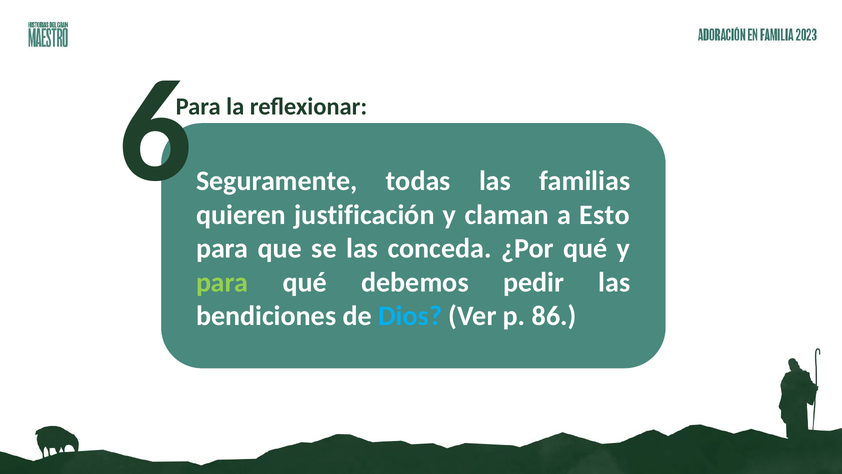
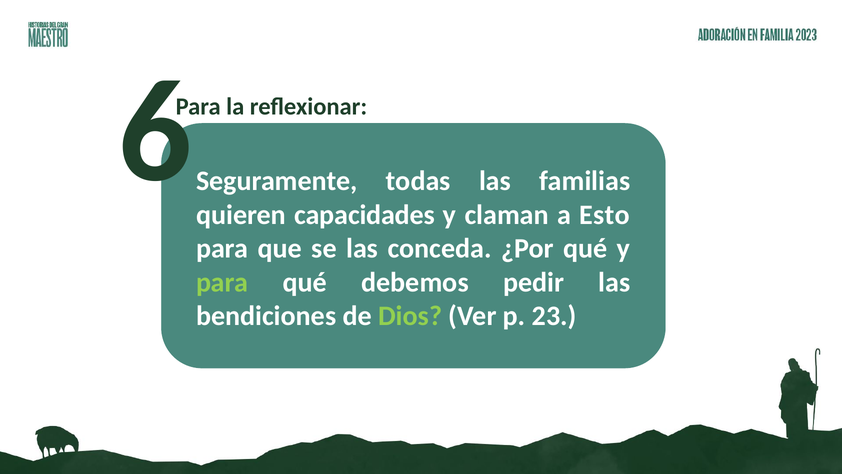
justificación: justificación -> capacidades (365, 215)
Dios colour: light blue -> light green (410, 316)
86: 86 -> 23 (554, 316)
